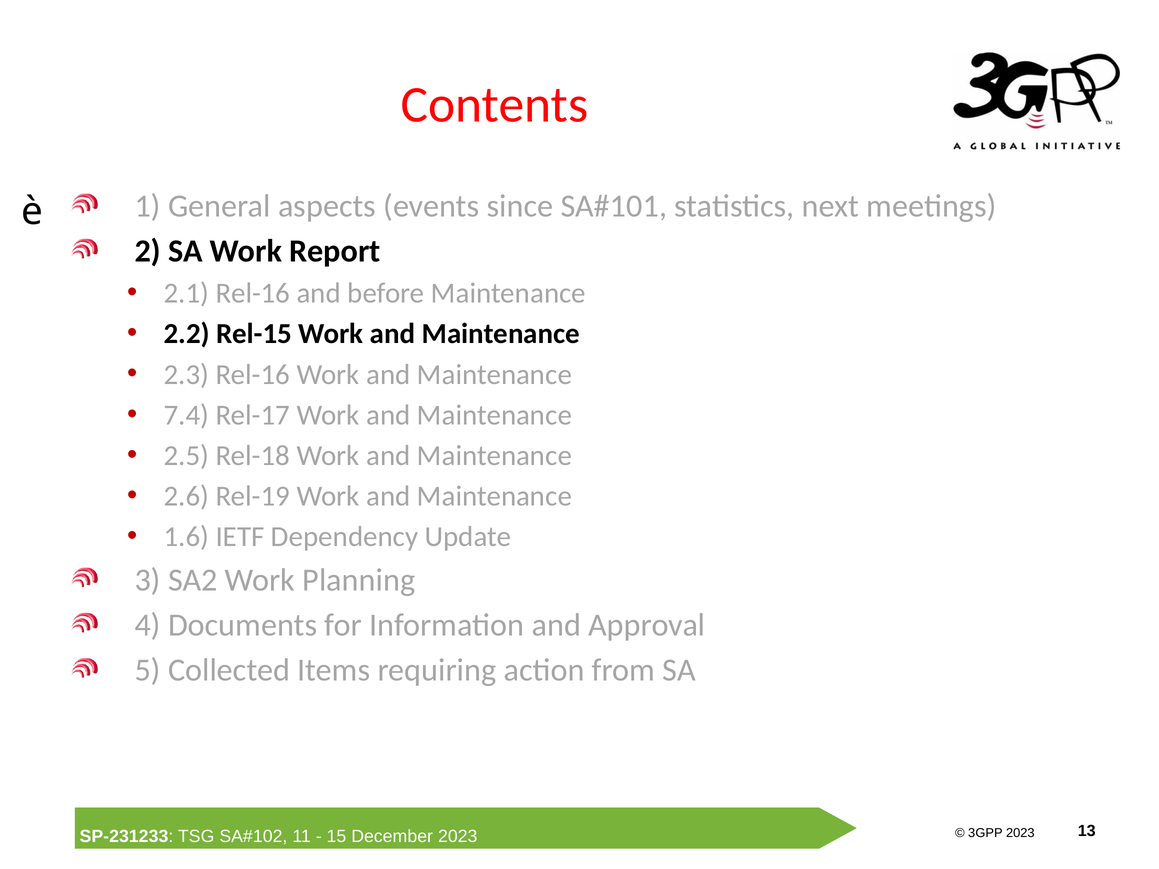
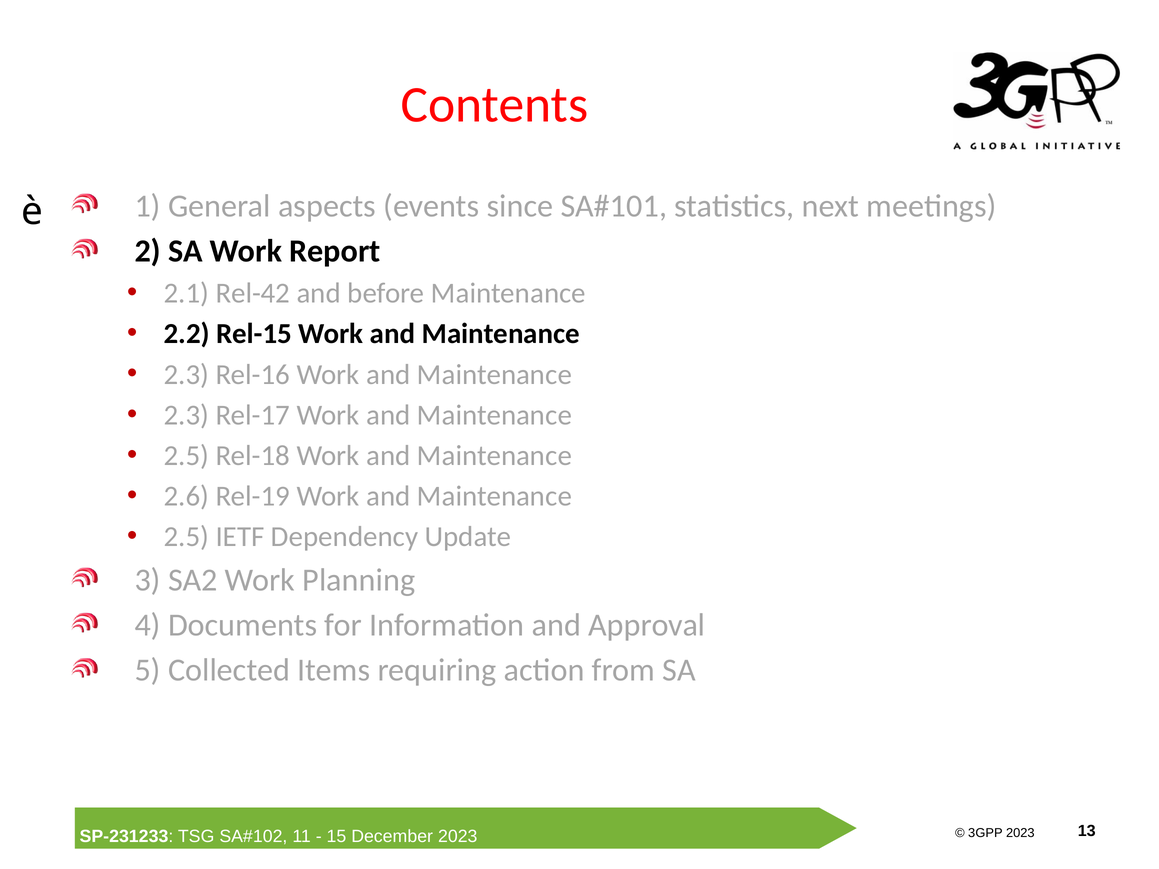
2.1 Rel-16: Rel-16 -> Rel-42 (253, 293)
7.4: 7.4 -> 2.3 (186, 415)
1.6: 1.6 -> 2.5 (186, 537)
